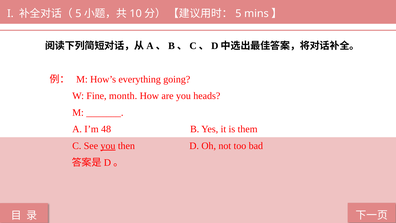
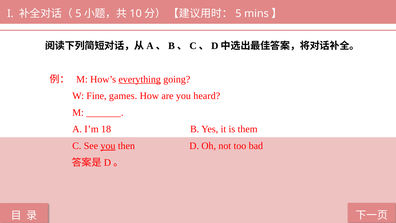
everything underline: none -> present (140, 79)
month: month -> games (123, 96)
heads: heads -> heard (207, 96)
48: 48 -> 18 (106, 129)
